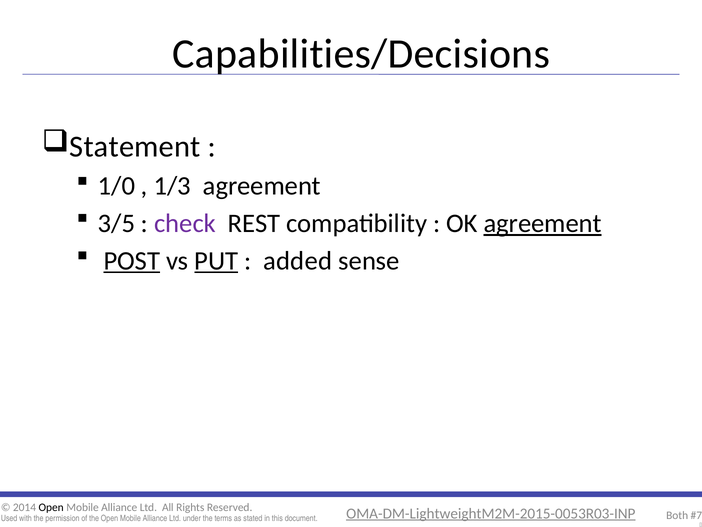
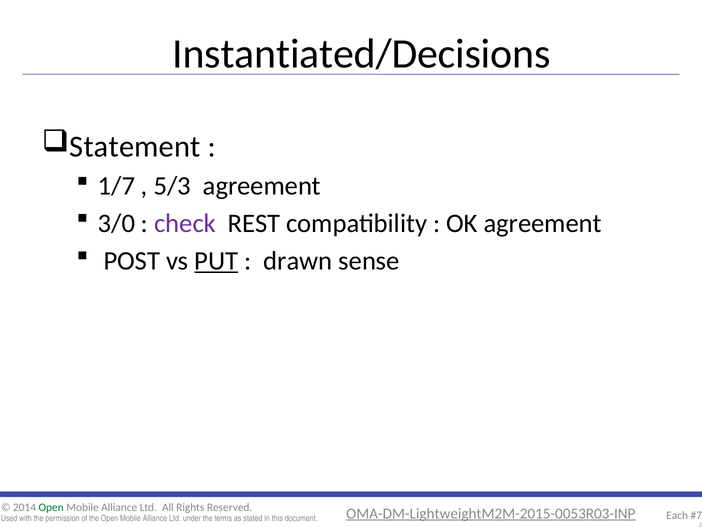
Capabilities/Decisions: Capabilities/Decisions -> Instantiated/Decisions (361, 54)
1/0: 1/0 -> 1/7 (116, 186)
1/3: 1/3 -> 5/3 (172, 186)
3/5: 3/5 -> 3/0 (116, 223)
agreement underline: present -> none (543, 223)
POST underline: present -> none (132, 261)
added: added -> drawn (298, 261)
Open colour: black -> green (51, 507)
Both: Both -> Each (677, 515)
